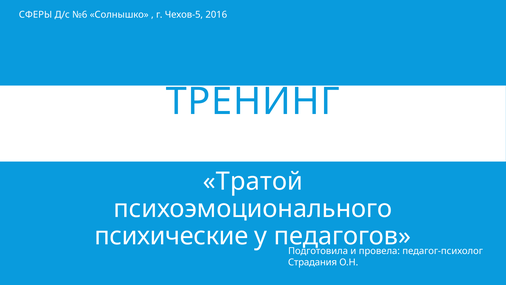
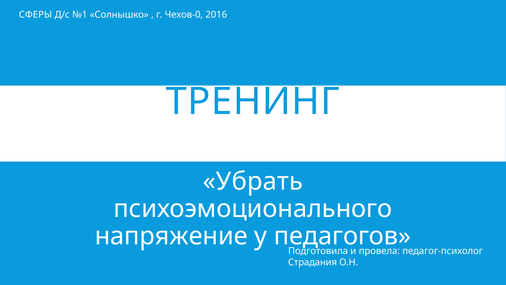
№6: №6 -> №1 (80, 15)
Чехов-5: Чехов-5 -> Чехов-0 (184, 15)
Тратой: Тратой -> Убрать (253, 181)
психические: психические -> напряжение (171, 236)
